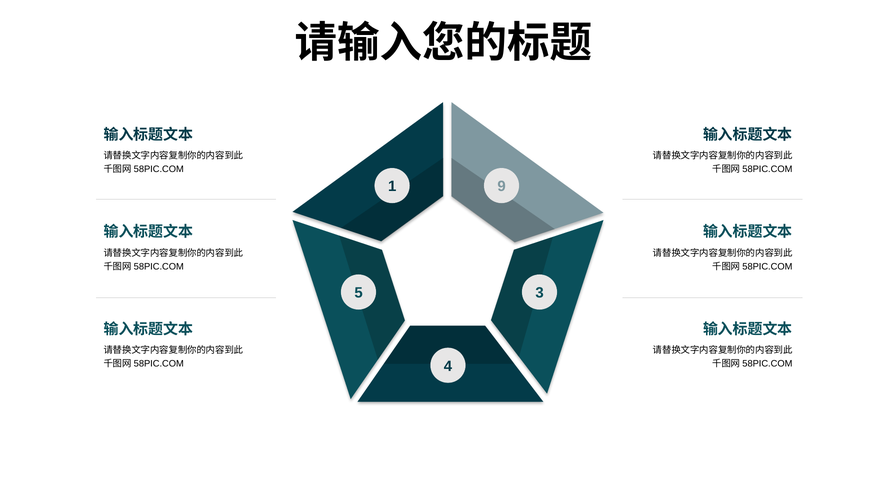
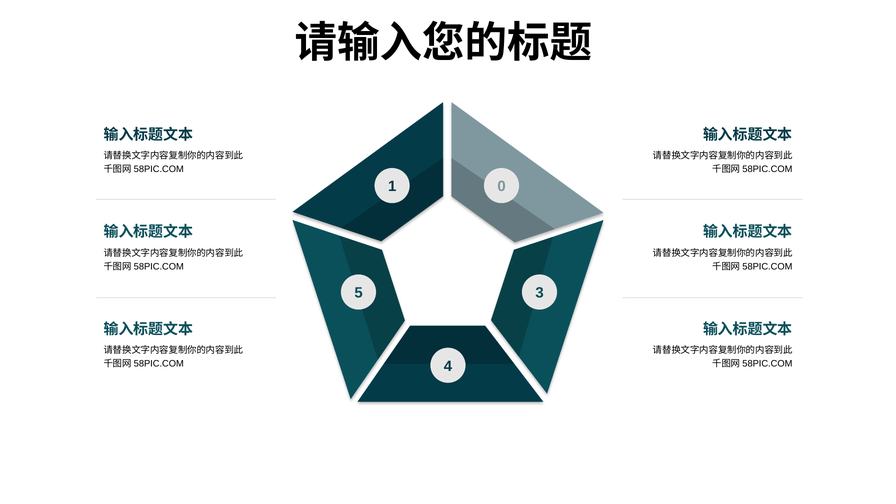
9: 9 -> 0 (502, 187)
